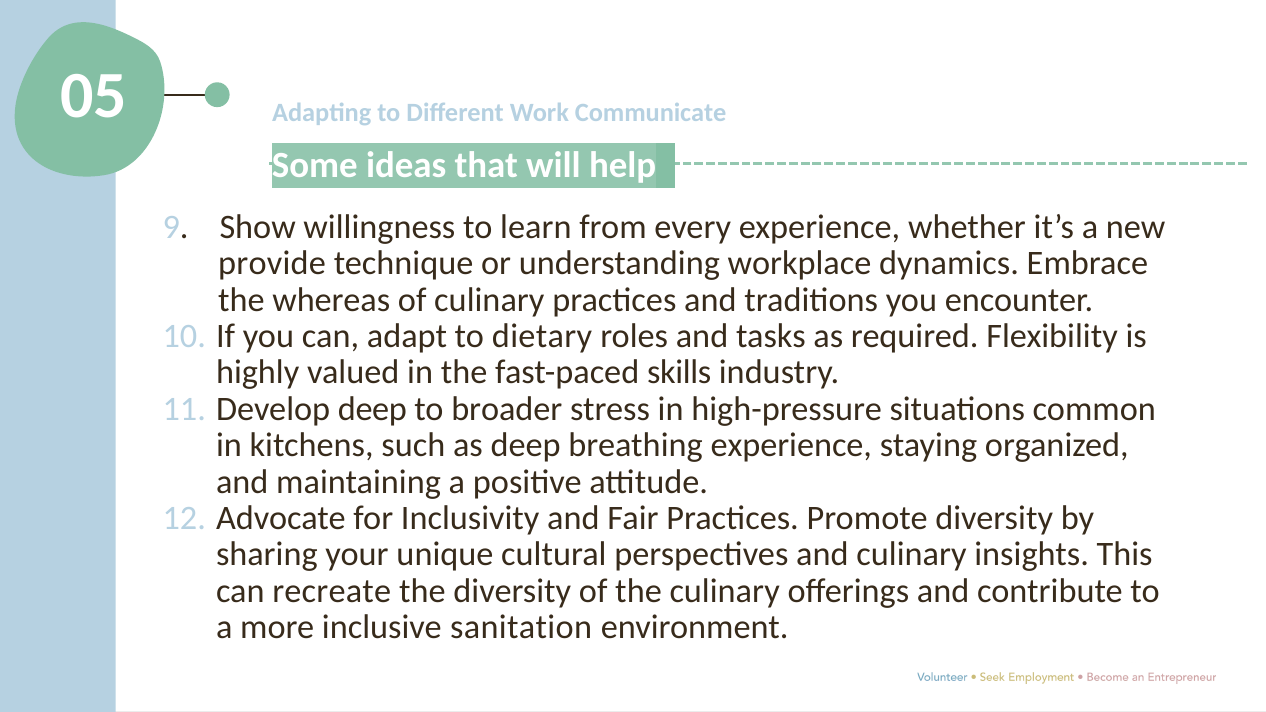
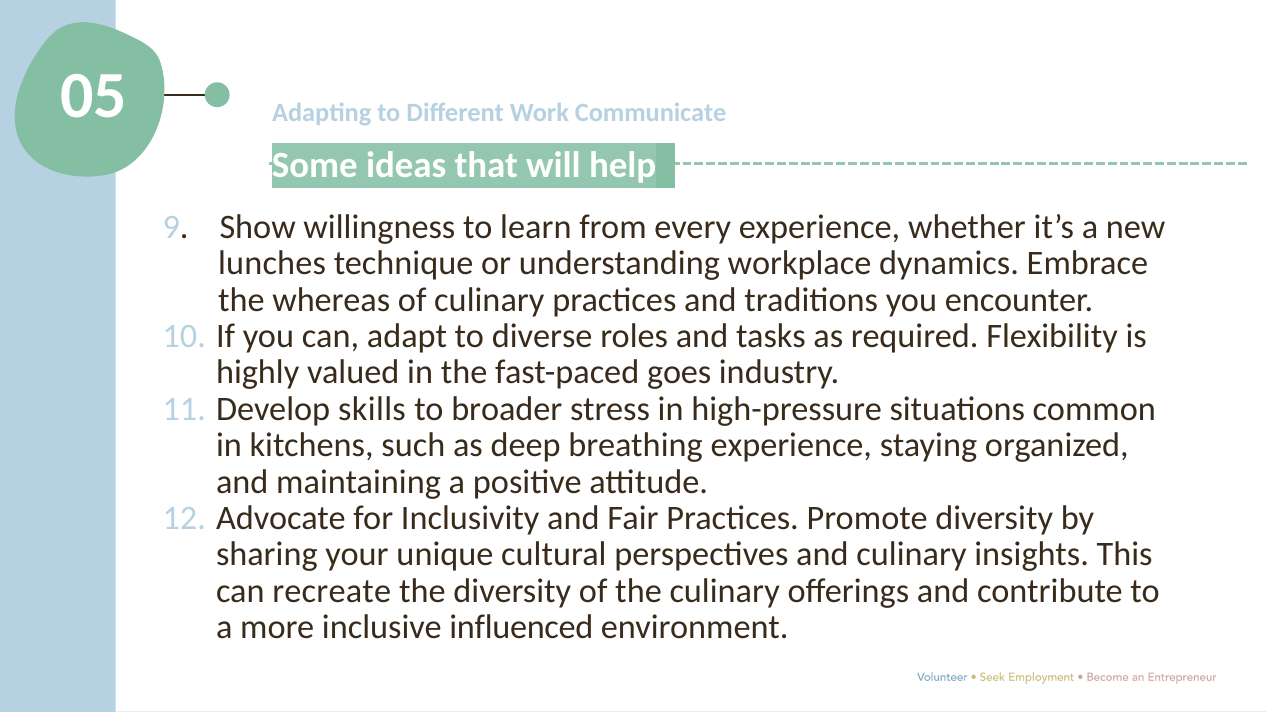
provide: provide -> lunches (272, 263)
dietary: dietary -> diverse (542, 336)
skills: skills -> goes (679, 373)
Develop deep: deep -> skills (372, 409)
sanitation: sanitation -> influenced (521, 627)
